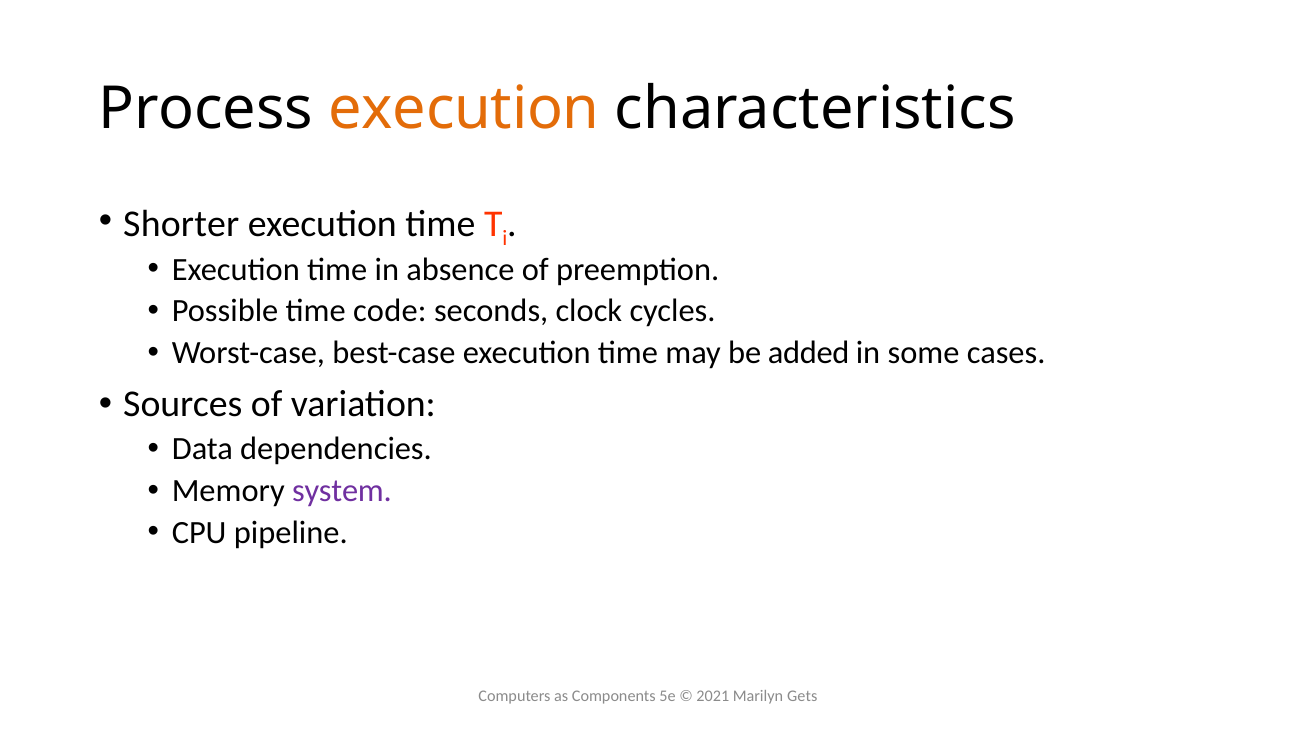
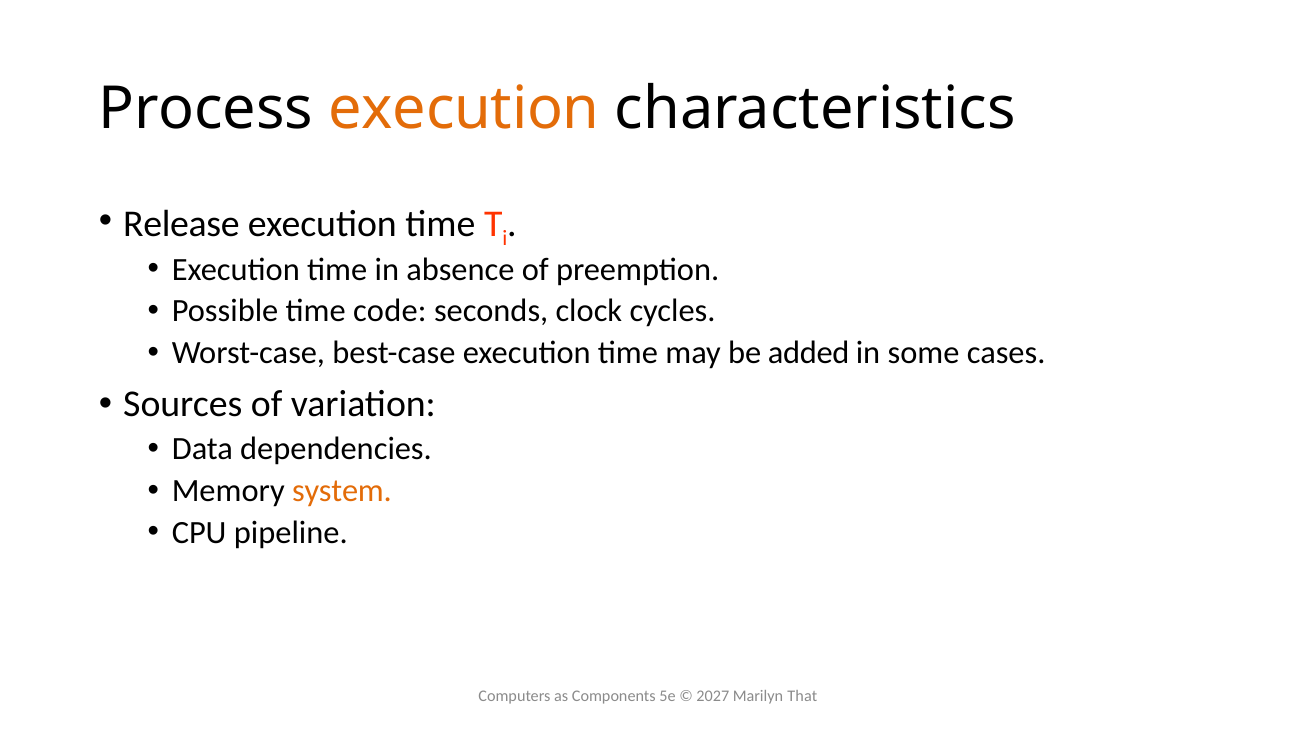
Shorter: Shorter -> Release (181, 224)
system colour: purple -> orange (342, 491)
2021: 2021 -> 2027 (713, 697)
Gets: Gets -> That (802, 697)
